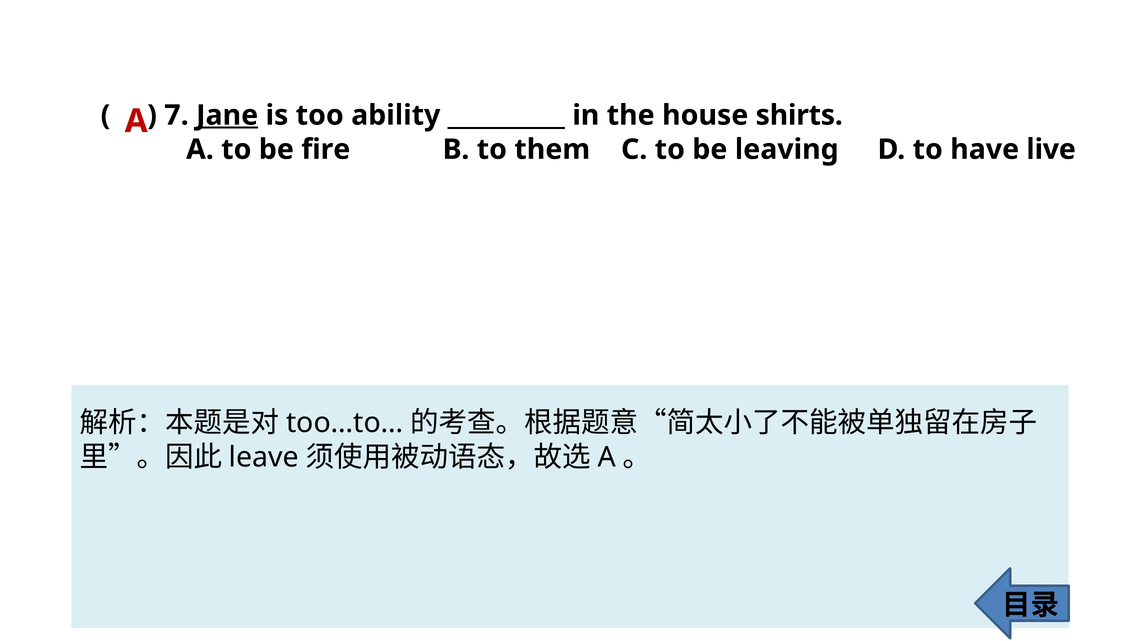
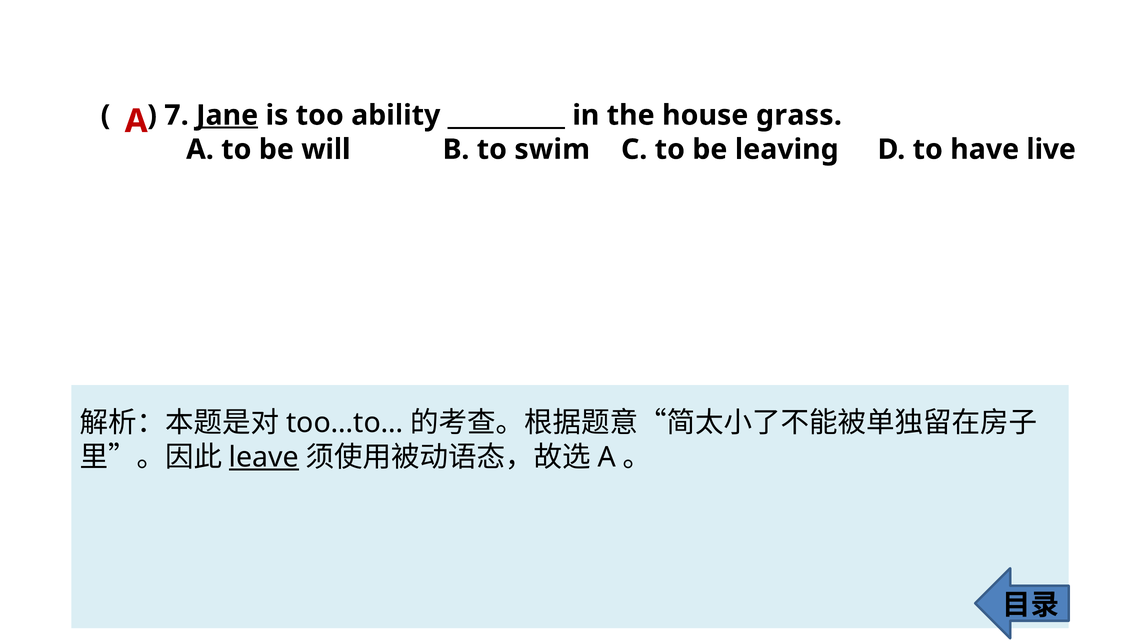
shirts: shirts -> grass (799, 115)
fire: fire -> will (326, 150)
them: them -> swim (552, 150)
leave underline: none -> present (264, 457)
